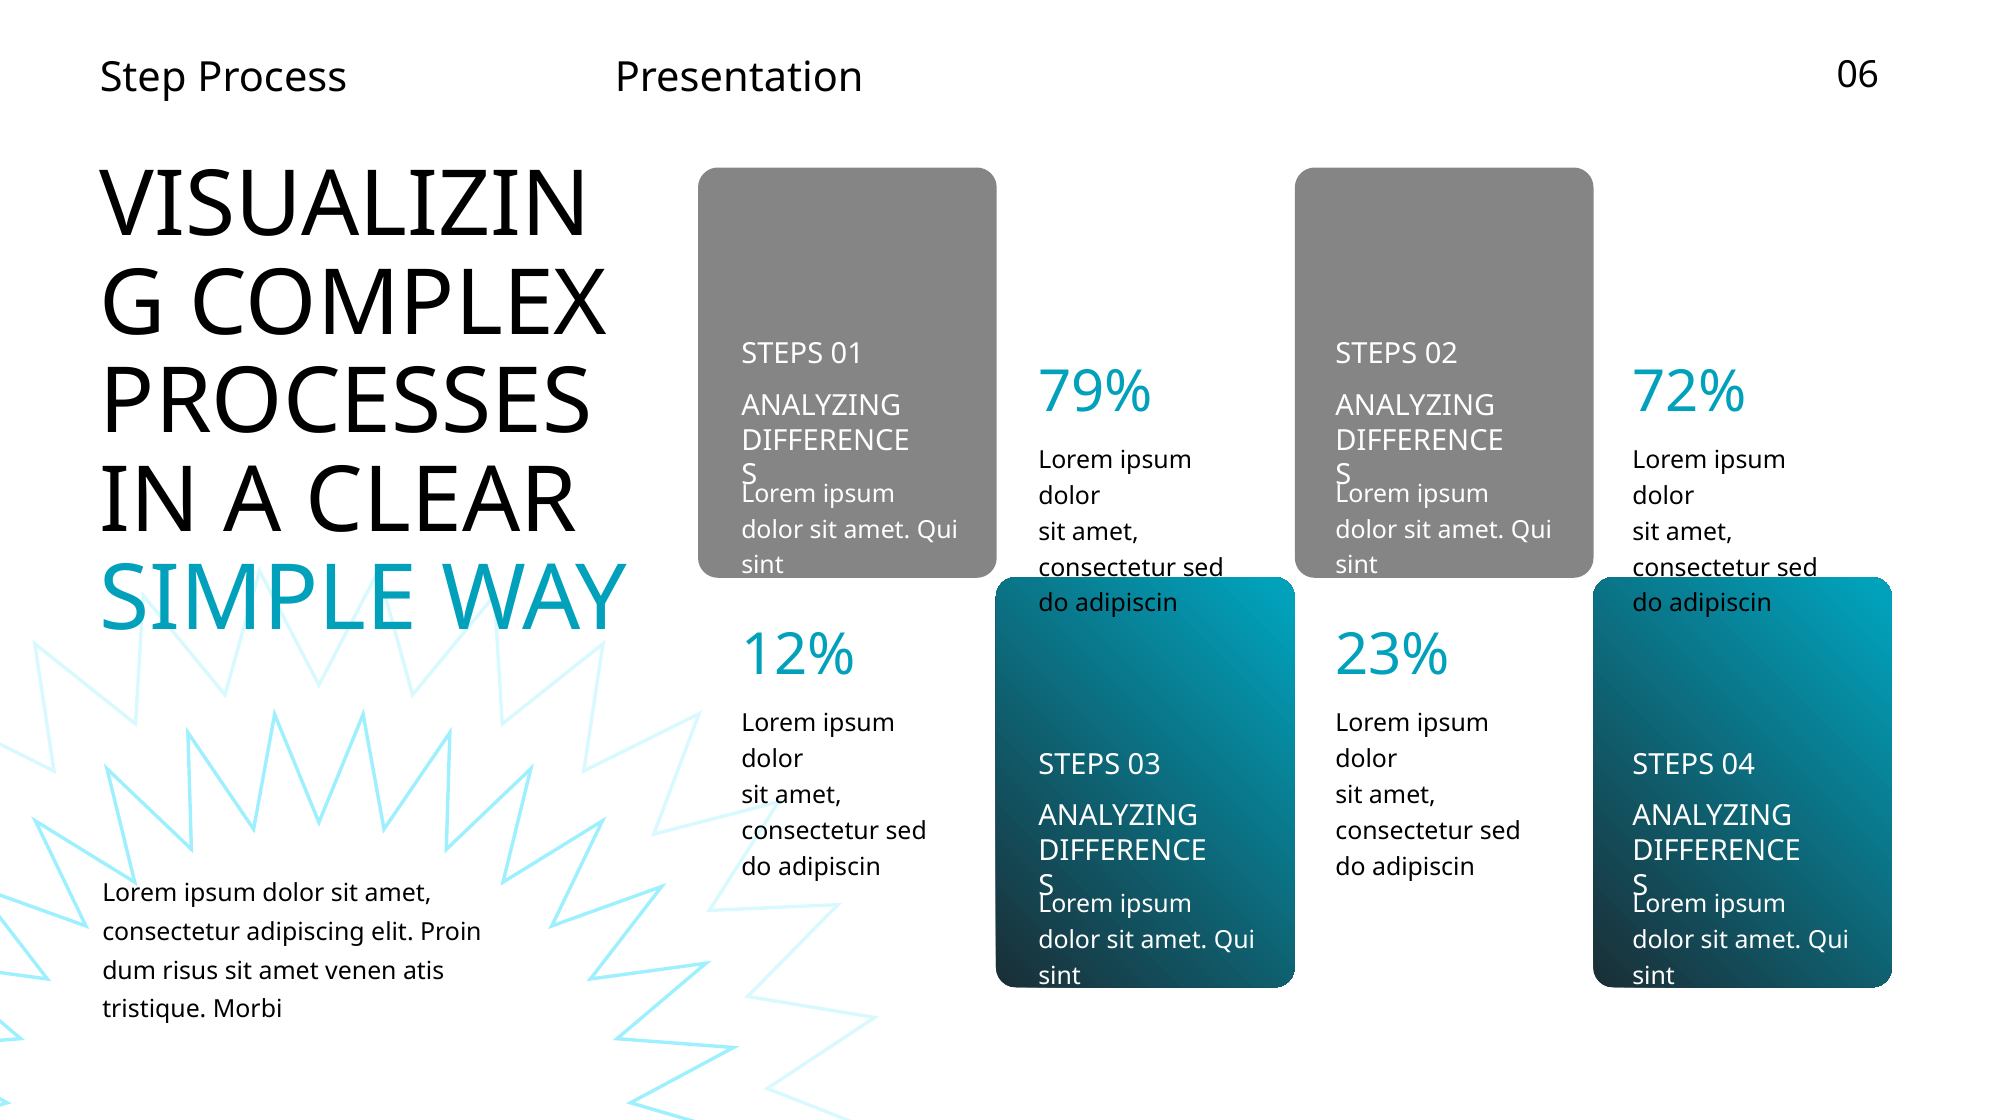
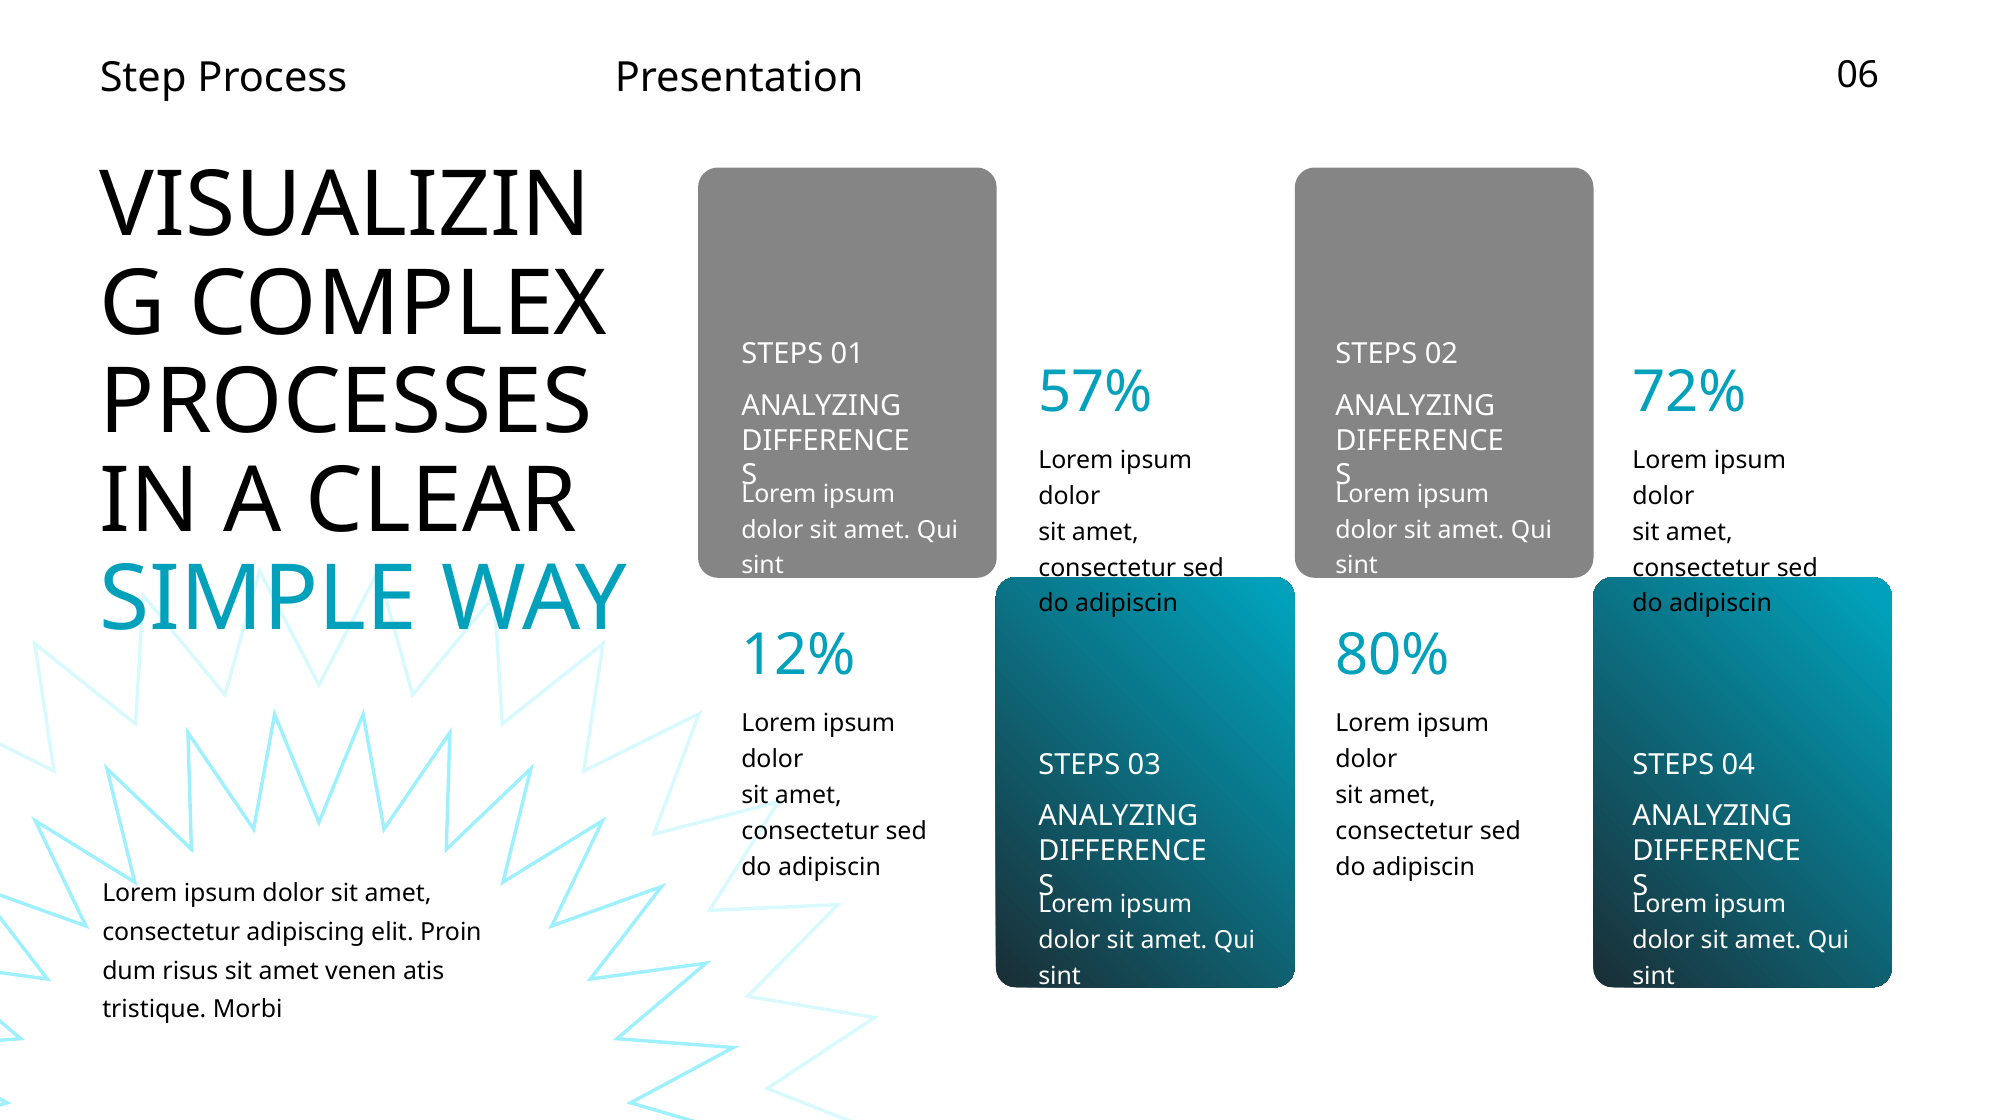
79%: 79% -> 57% (1096, 393)
23%: 23% -> 80% (1393, 656)
